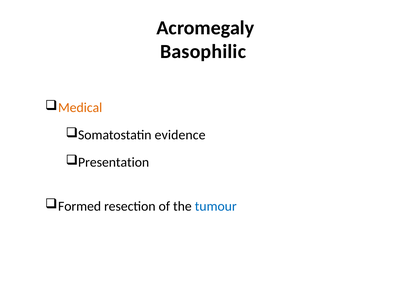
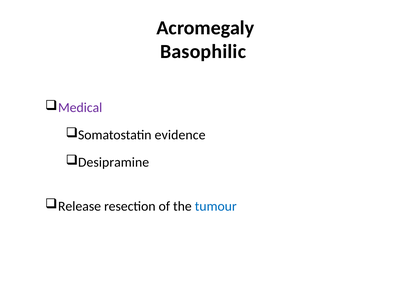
Medical colour: orange -> purple (80, 108)
Presentation: Presentation -> Desipramine (114, 163)
Formed: Formed -> Release (80, 206)
